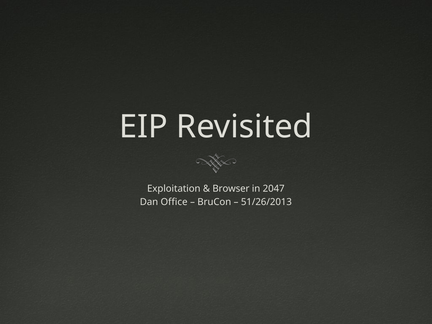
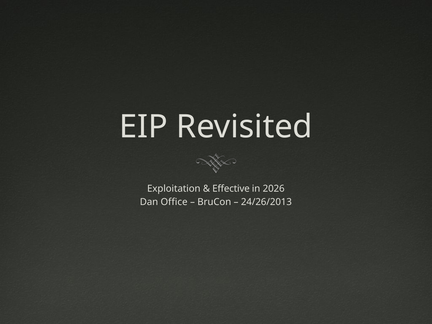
Browser: Browser -> Effective (231, 189)
2047: 2047 -> 2026 (274, 189)
51/26/2013: 51/26/2013 -> 24/26/2013 (266, 202)
